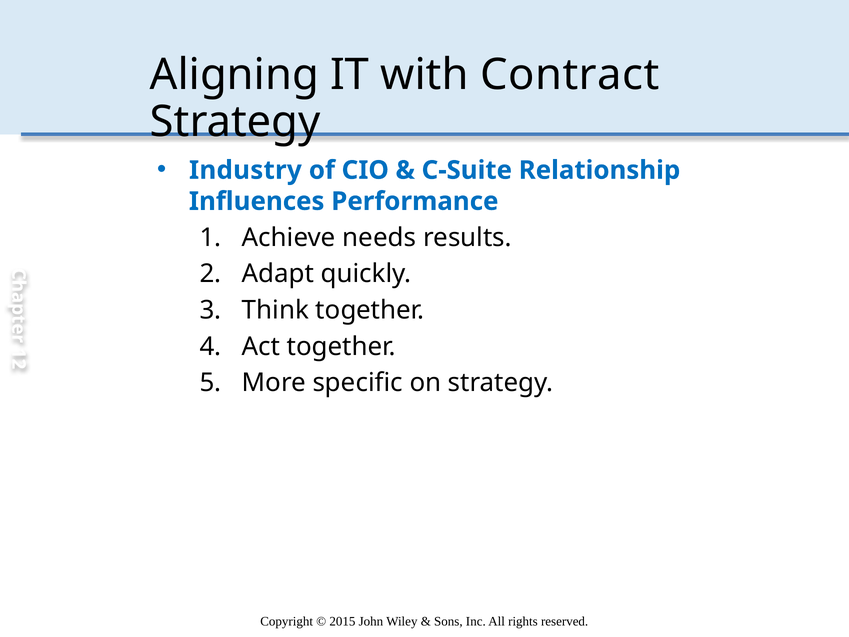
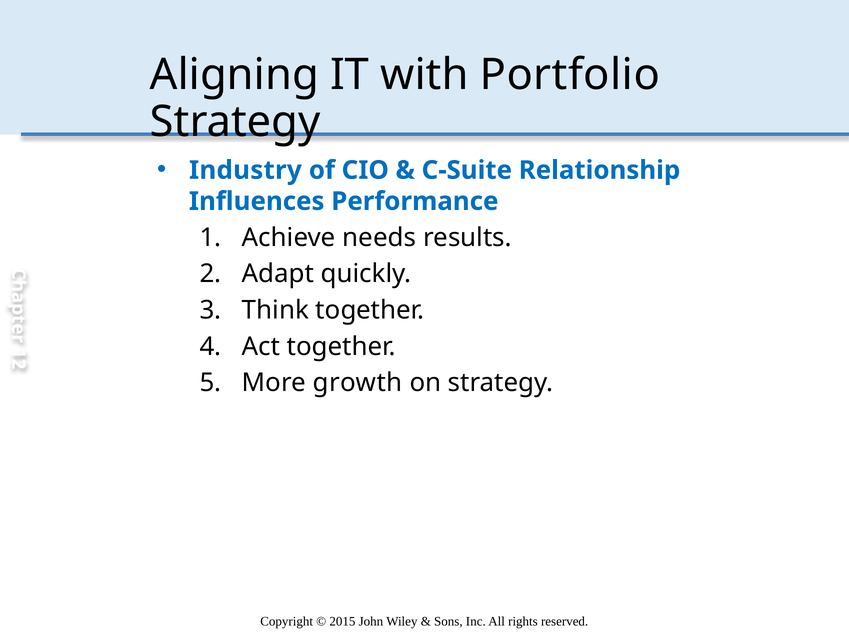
Contract: Contract -> Portfolio (570, 75)
specific: specific -> growth (358, 383)
